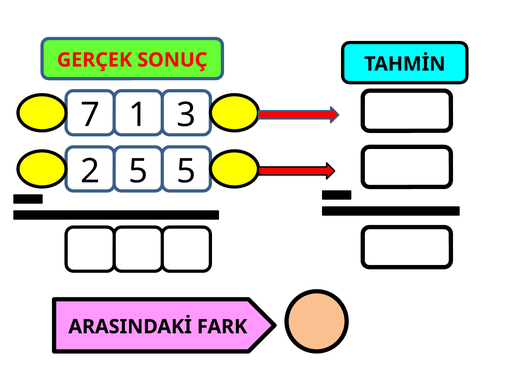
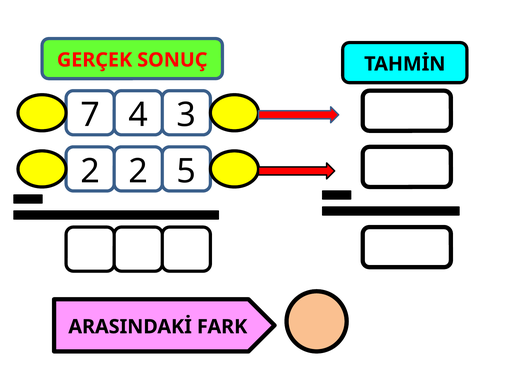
1: 1 -> 4 (138, 115)
2 5: 5 -> 2 (138, 171)
